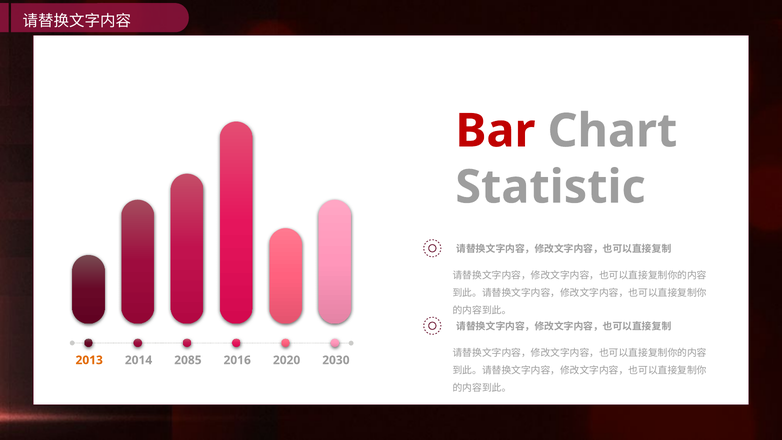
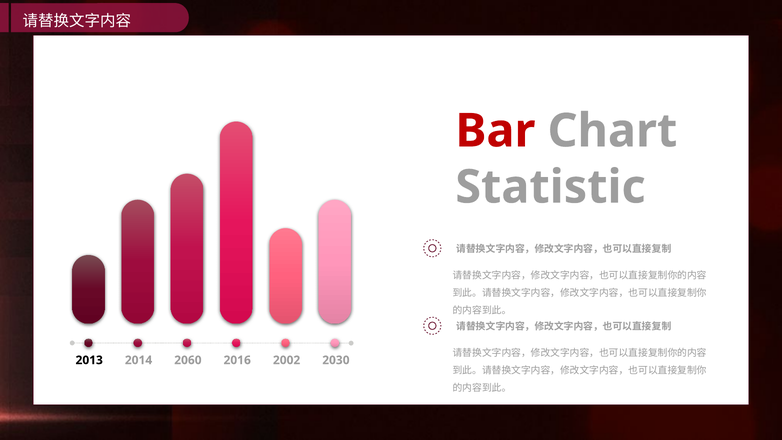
2013 colour: orange -> black (89, 360)
2085: 2085 -> 2060 (188, 360)
2020: 2020 -> 2002 (287, 360)
